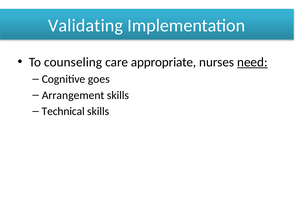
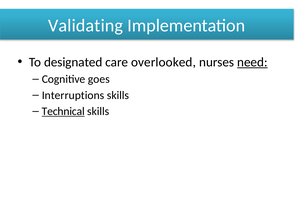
counseling: counseling -> designated (73, 62)
appropriate: appropriate -> overlooked (163, 62)
Arrangement: Arrangement -> Interruptions (73, 95)
Technical underline: none -> present (63, 111)
